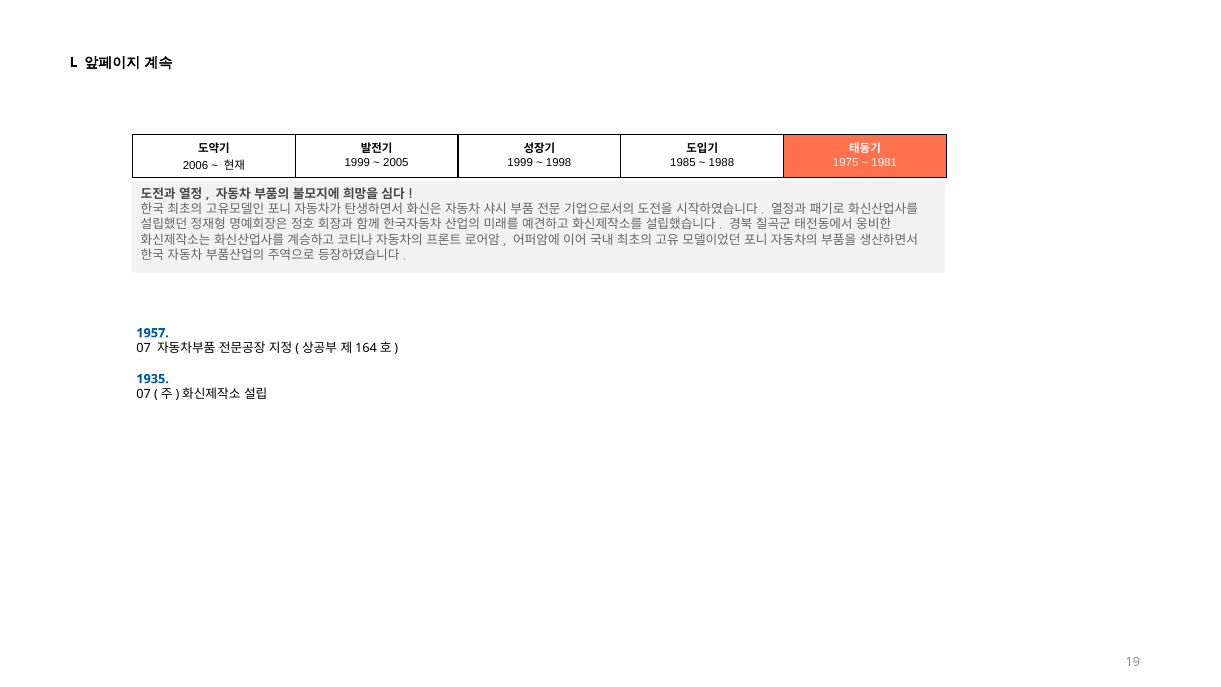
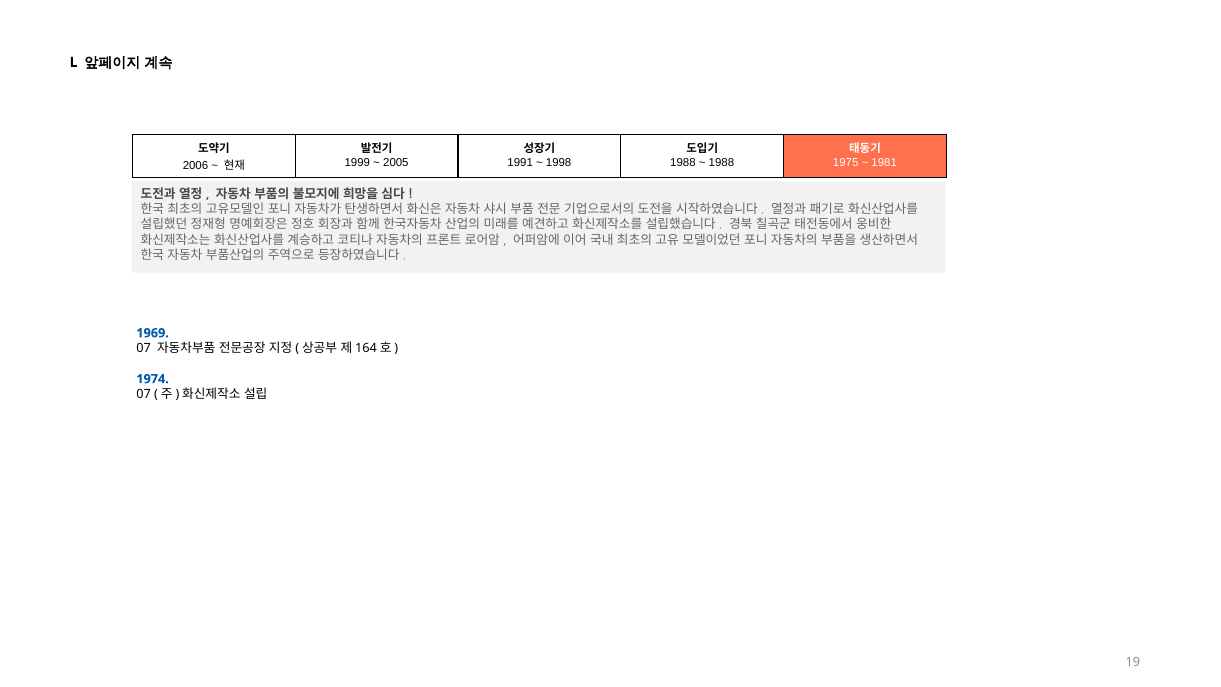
1999: 1999 -> 1991 (520, 163)
1985: 1985 -> 1988 (683, 163)
1957: 1957 -> 1969 (153, 333)
1935: 1935 -> 1974 (153, 379)
